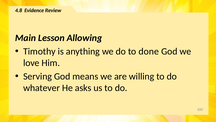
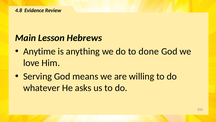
Allowing: Allowing -> Hebrews (84, 38)
Timothy: Timothy -> Anytime (39, 51)
